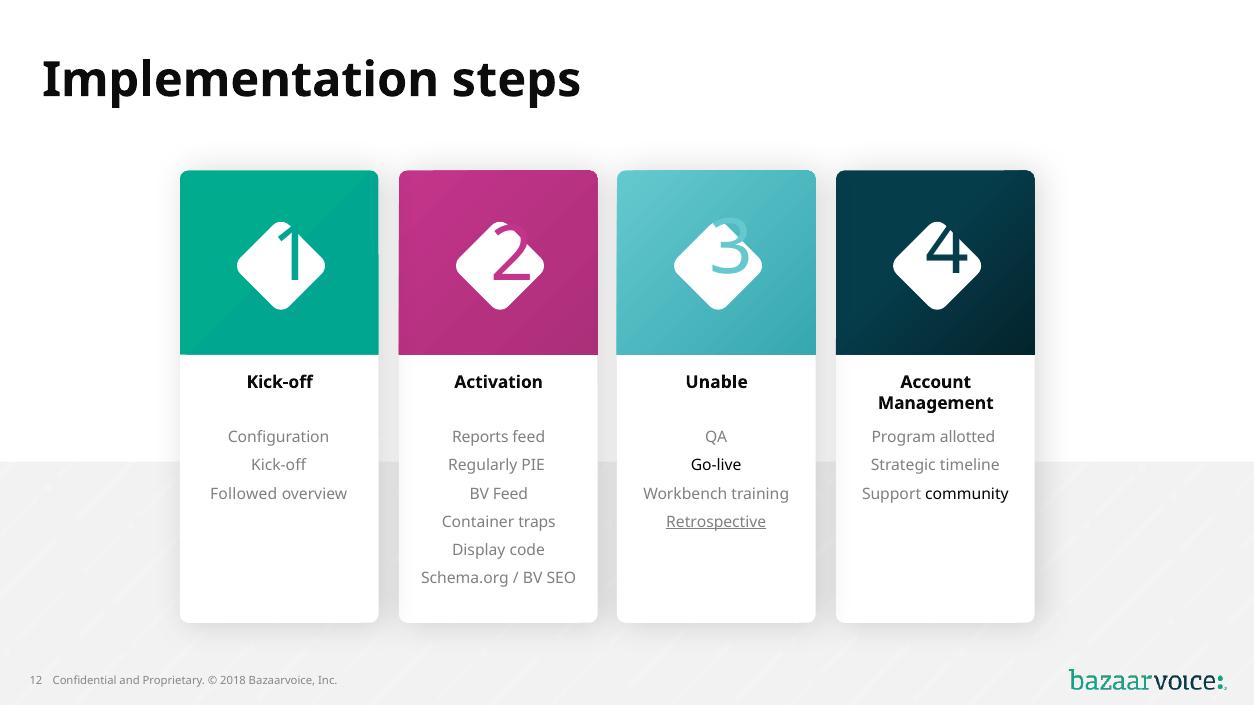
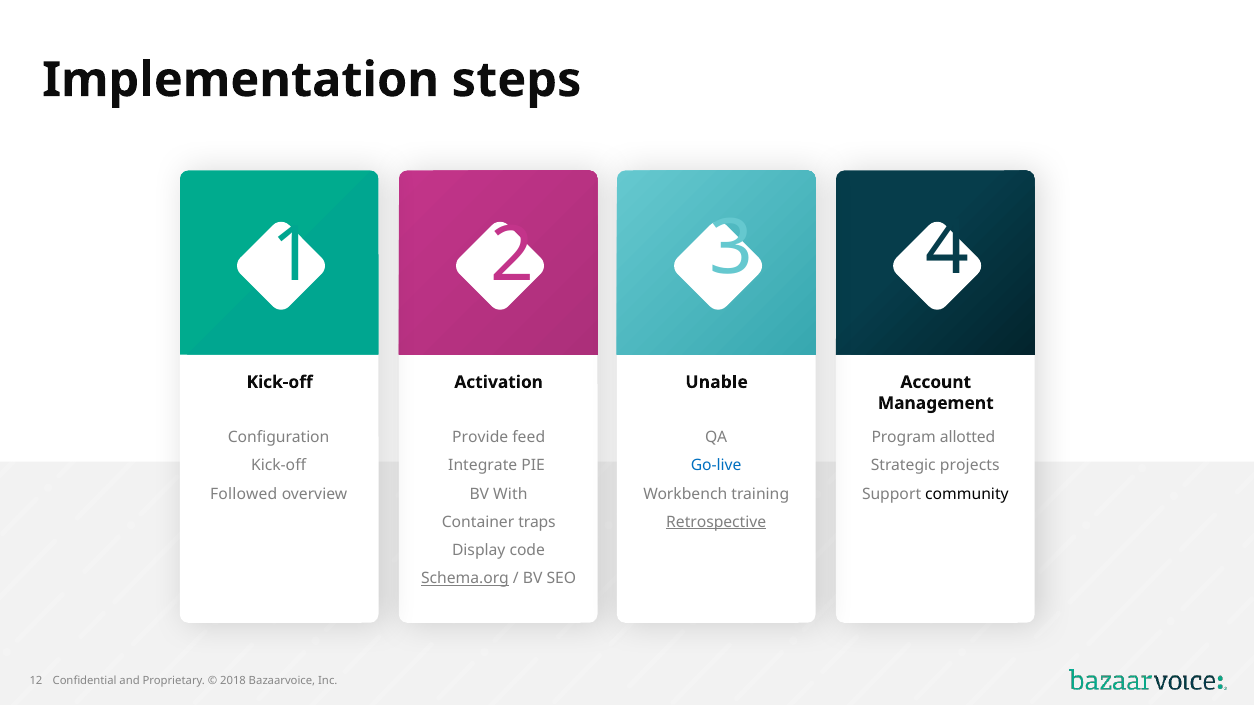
Reports: Reports -> Provide (480, 438)
Regularly: Regularly -> Integrate (483, 466)
Go-live colour: black -> blue (716, 466)
timeline: timeline -> projects (970, 466)
BV Feed: Feed -> With (510, 494)
Schema.org underline: none -> present (465, 579)
